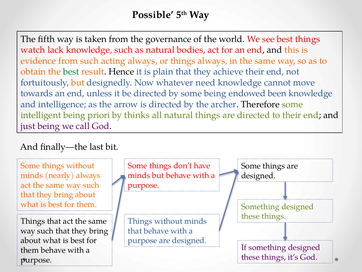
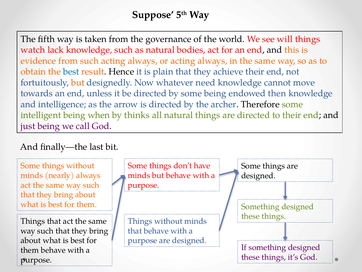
Possible: Possible -> Suppose (153, 15)
see best: best -> will (285, 39)
or things: things -> acting (183, 61)
best colour: green -> blue (71, 72)
been: been -> then (277, 93)
priori: priori -> when (99, 115)
